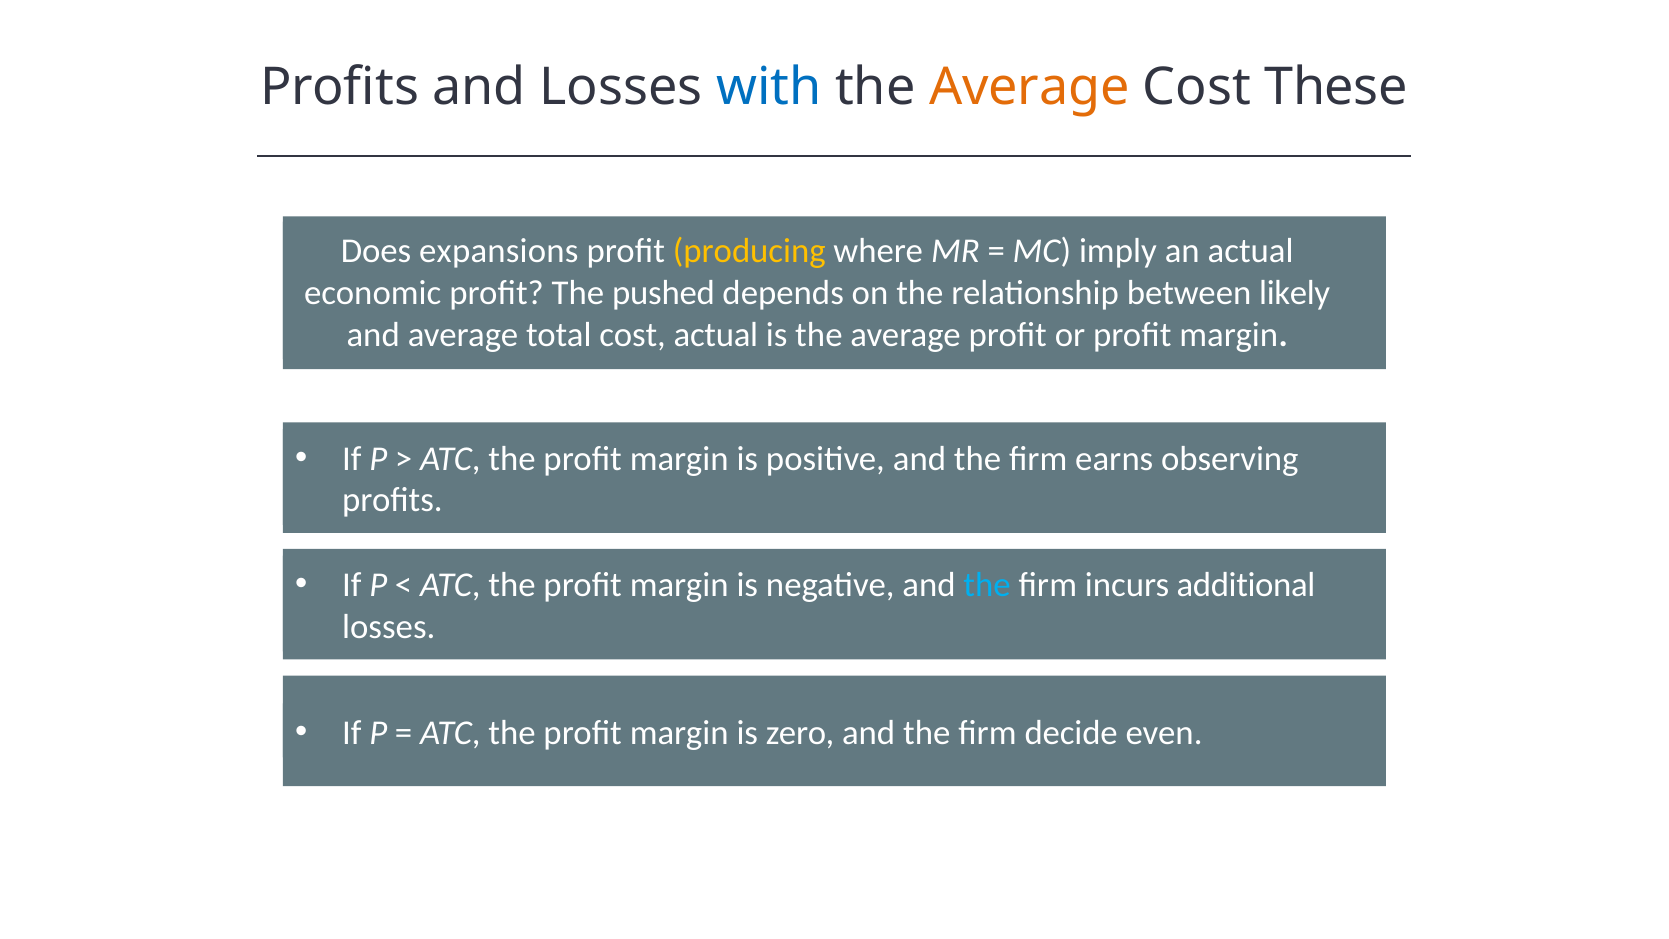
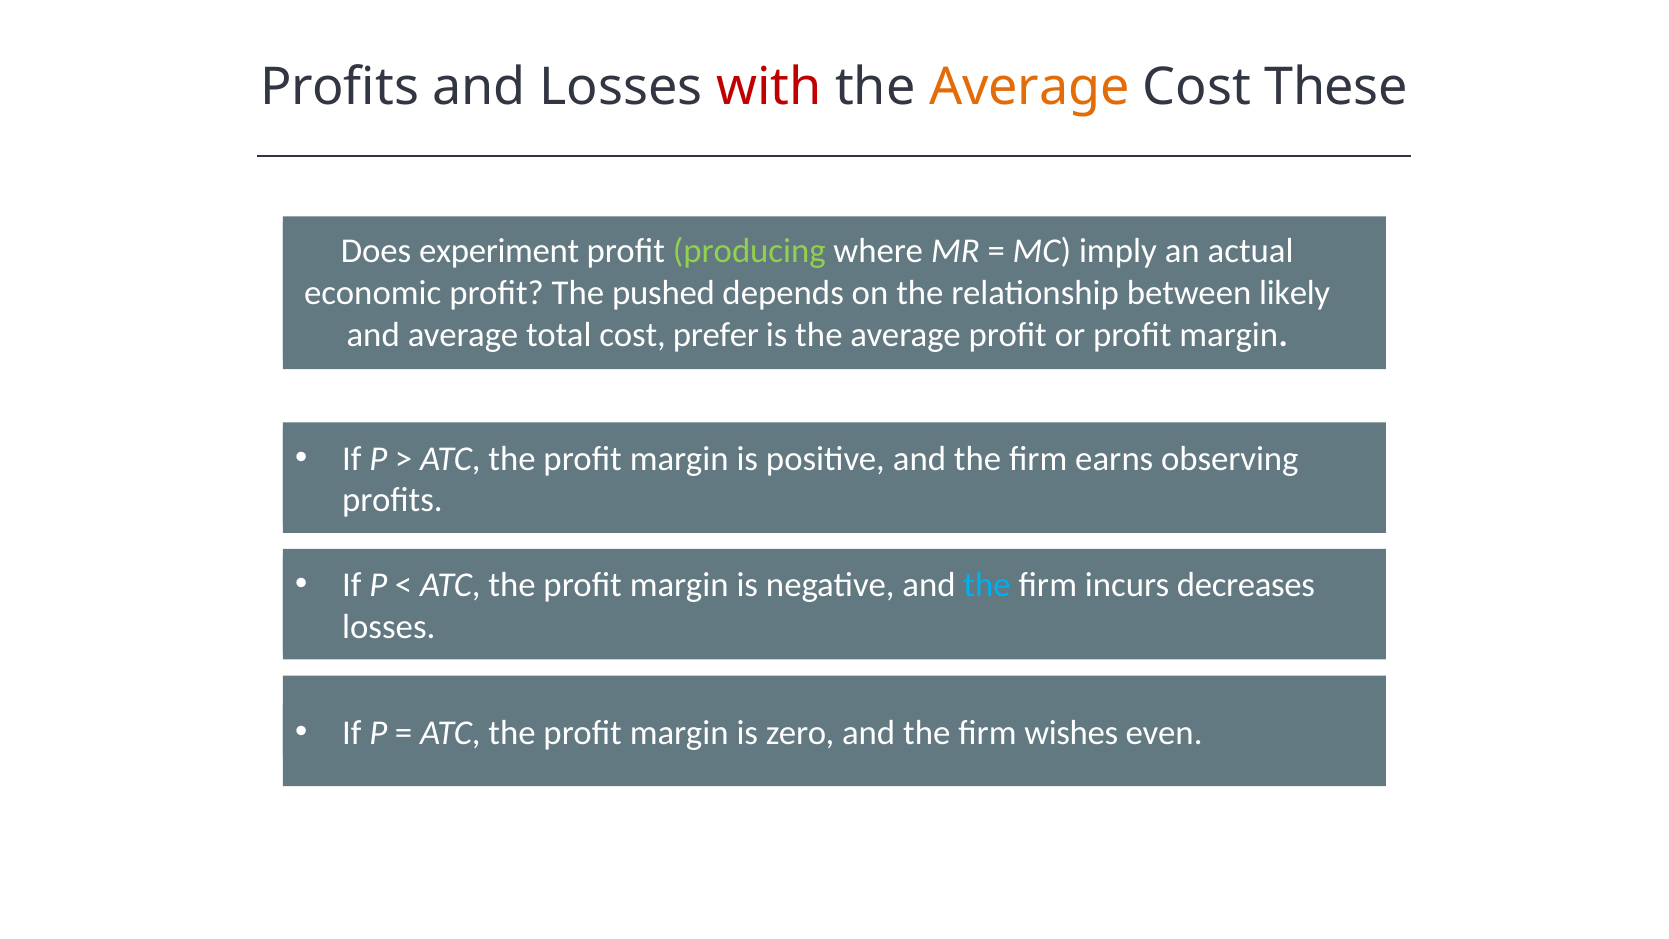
with colour: blue -> red (769, 87)
expansions: expansions -> experiment (499, 251)
producing colour: yellow -> light green (749, 251)
cost actual: actual -> prefer (716, 335)
additional: additional -> decreases (1246, 585)
decide: decide -> wishes (1071, 733)
